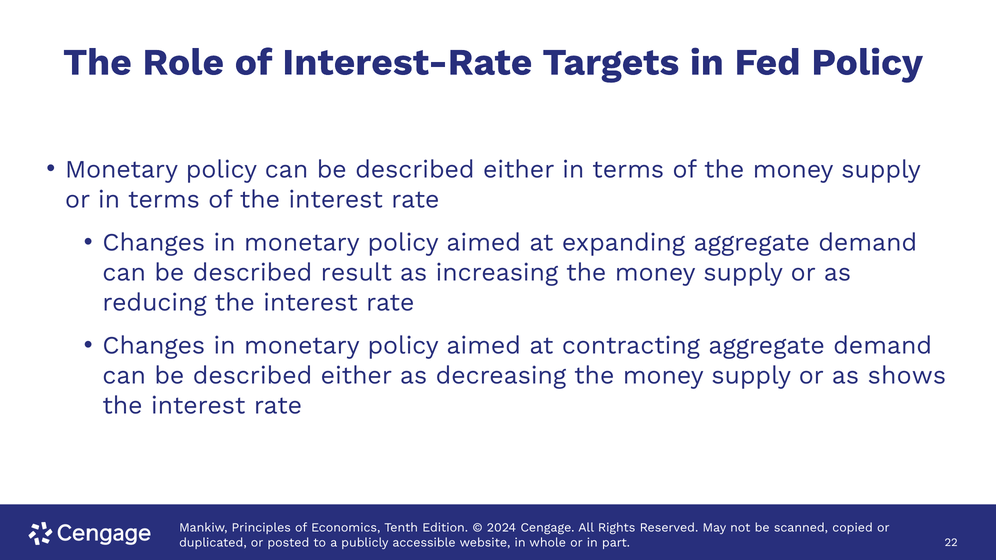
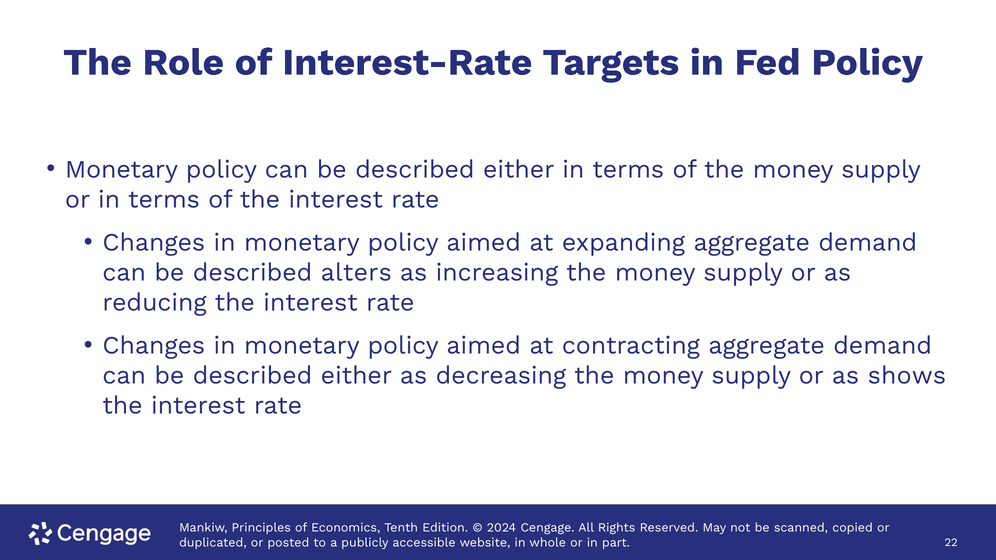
result: result -> alters (356, 273)
